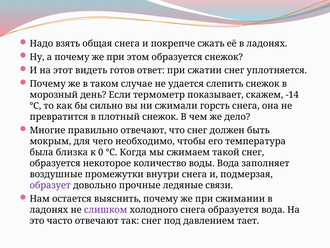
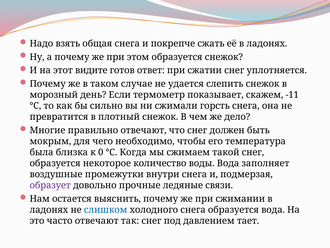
видеть: видеть -> видите (91, 70)
-14: -14 -> -11 (292, 95)
слишком colour: purple -> blue (106, 209)
